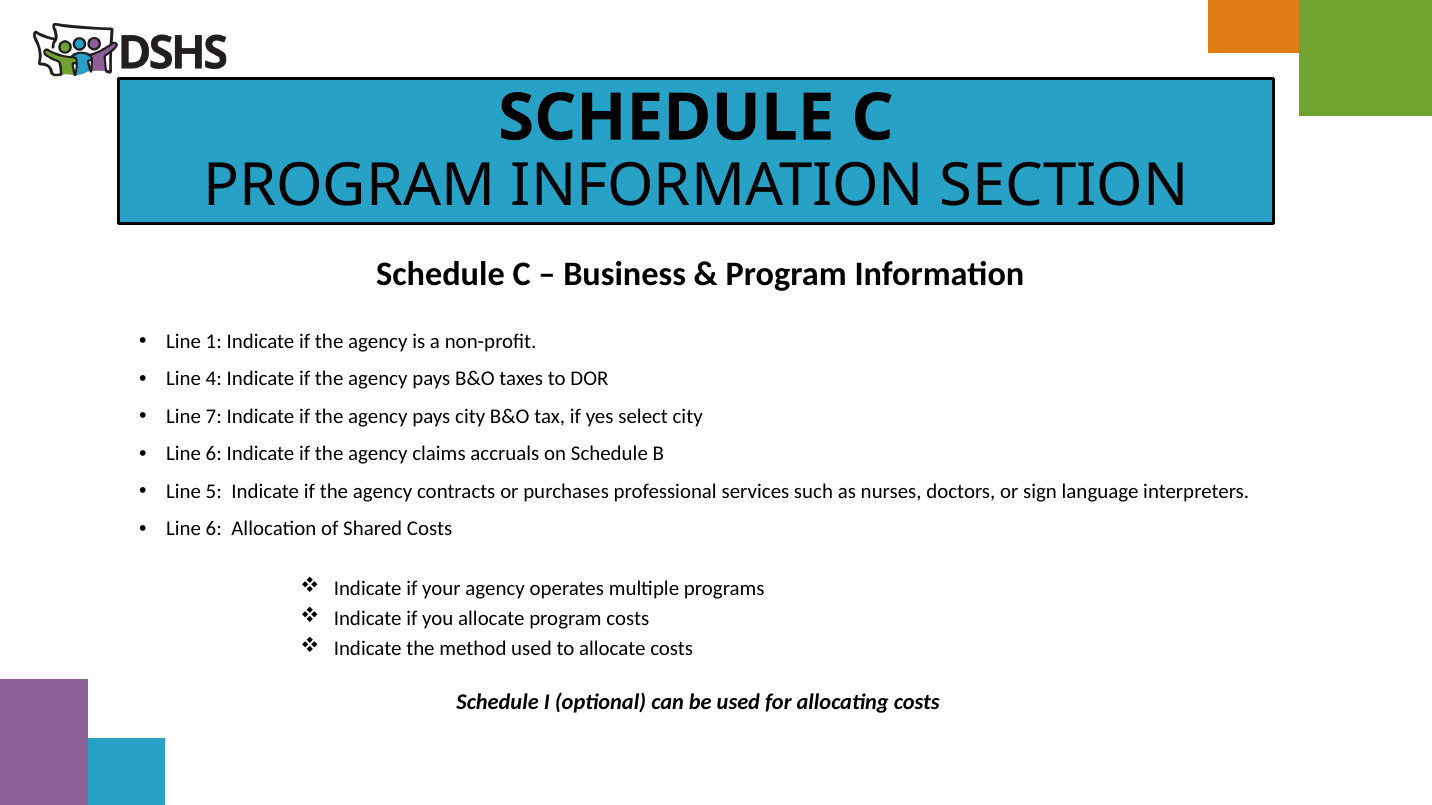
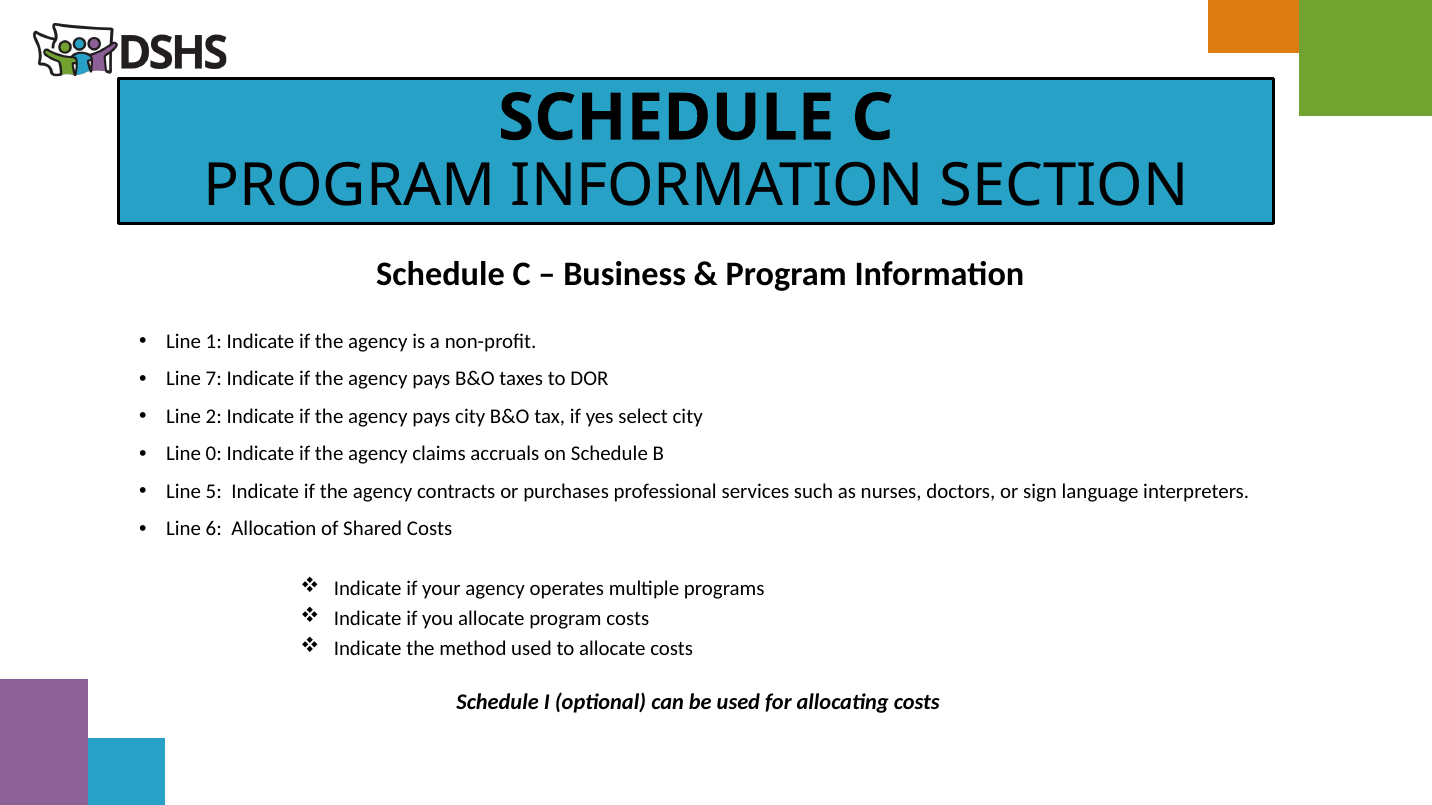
4: 4 -> 7 (214, 379)
7: 7 -> 2 (214, 417)
6: 6 -> 0 (214, 454)
